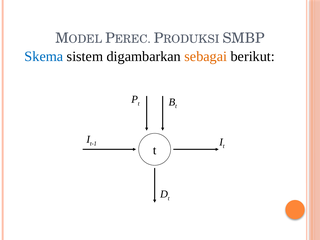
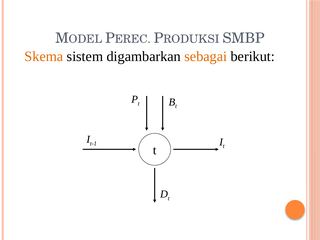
Skema colour: blue -> orange (44, 56)
